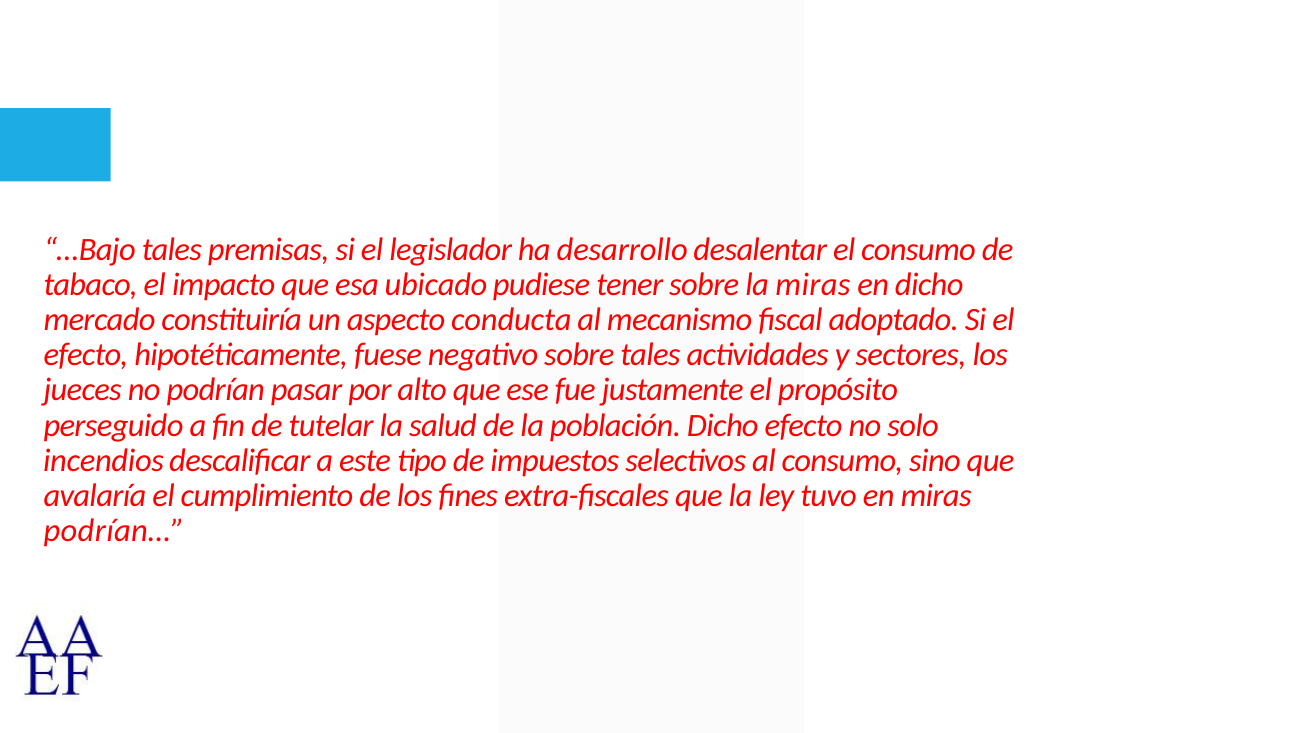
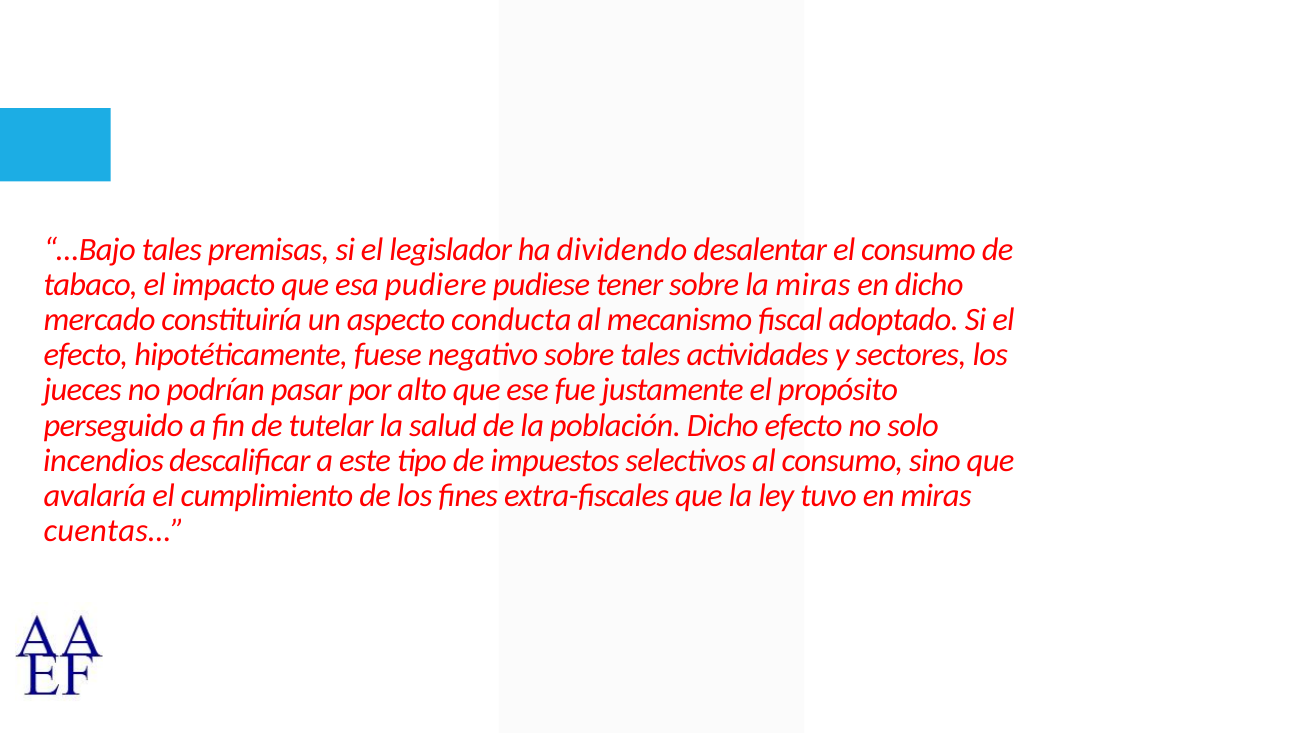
desarrollo: desarrollo -> dividendo (622, 249)
ubicado: ubicado -> pudiere (436, 285)
podrían…: podrían… -> cuentas… (114, 531)
